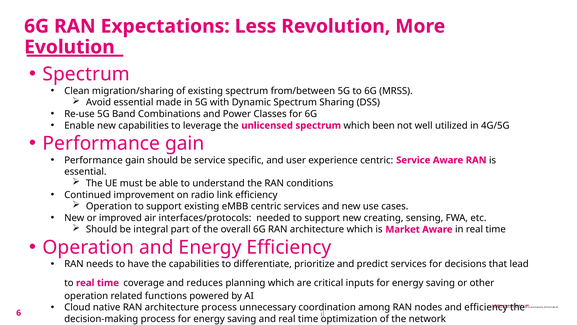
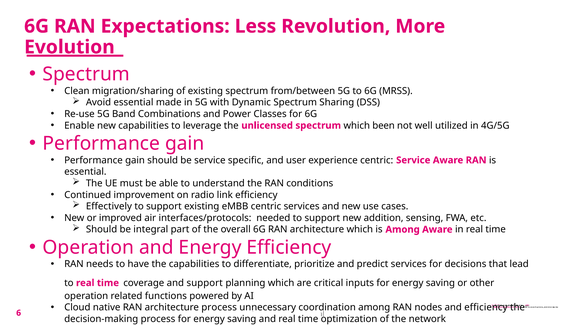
Operation: Operation -> Effectively (109, 206)
creating: creating -> addition (384, 218)
is Market: Market -> Among (403, 229)
and reduces: reduces -> support (205, 283)
